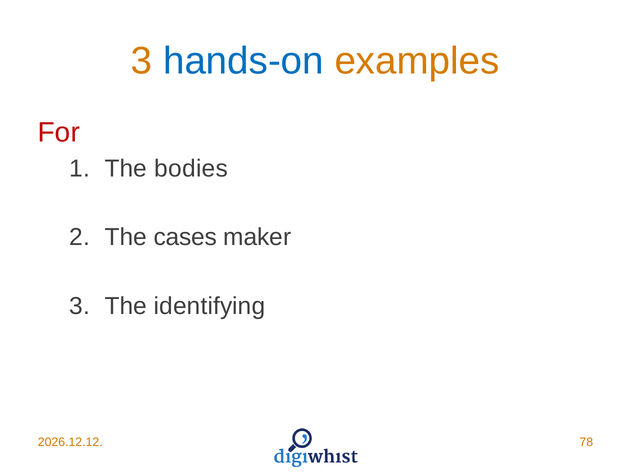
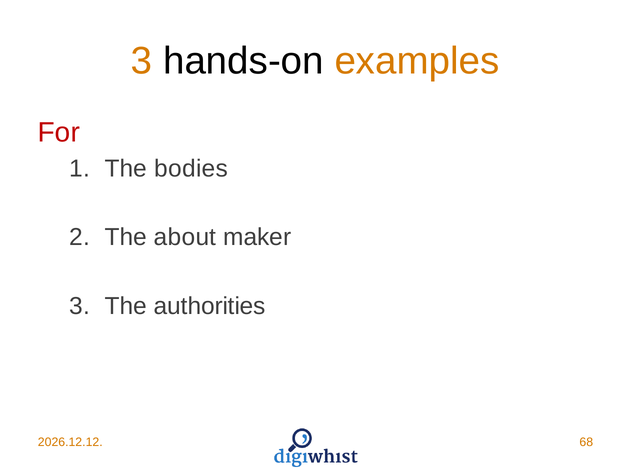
hands-on colour: blue -> black (243, 61)
cases: cases -> about (185, 237)
identifying: identifying -> authorities (210, 306)
78: 78 -> 68 (586, 442)
